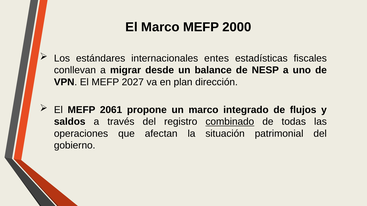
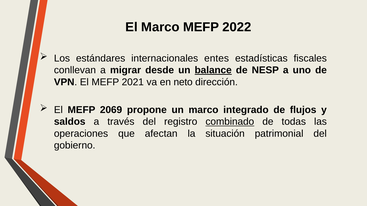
2000: 2000 -> 2022 (237, 27)
balance underline: none -> present (213, 70)
2027: 2027 -> 2021 (133, 82)
plan: plan -> neto (183, 82)
2061: 2061 -> 2069 (111, 110)
